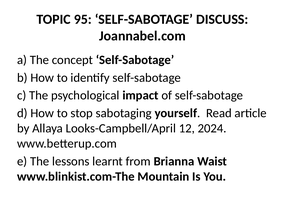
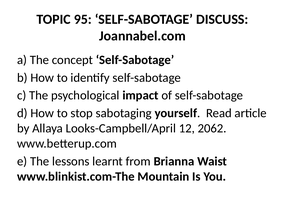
2024: 2024 -> 2062 (212, 128)
